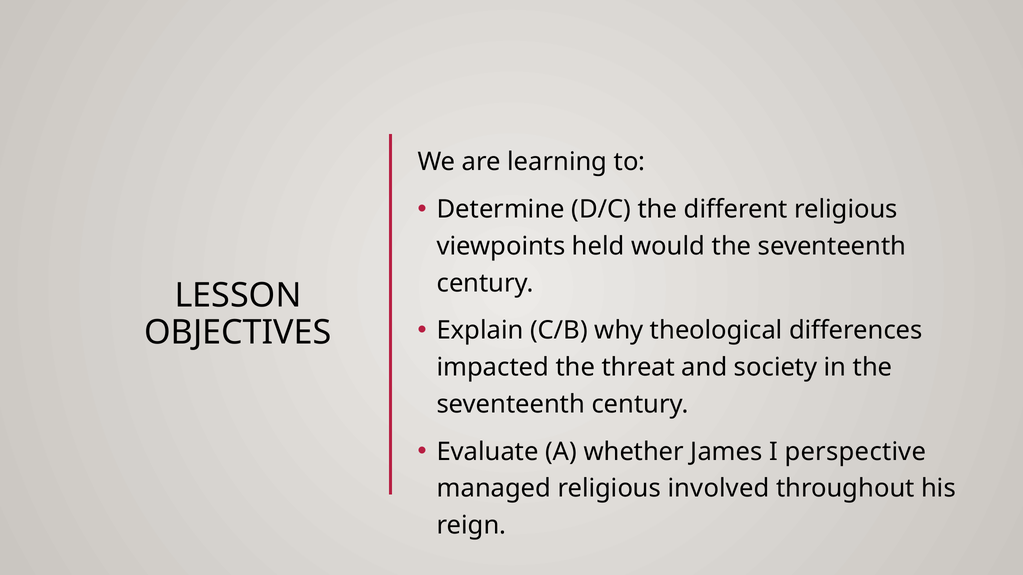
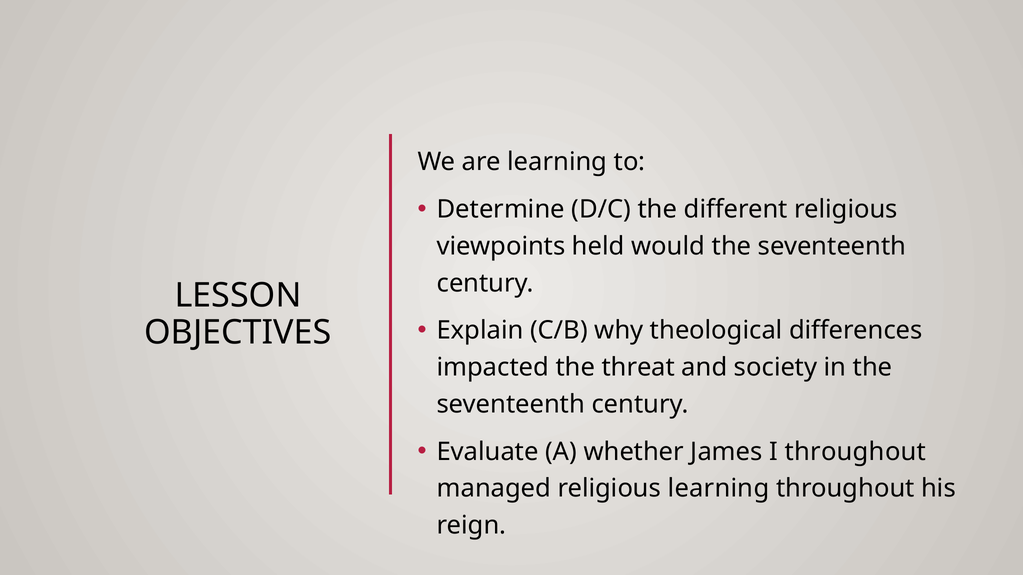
I perspective: perspective -> throughout (855, 452)
religious involved: involved -> learning (719, 489)
